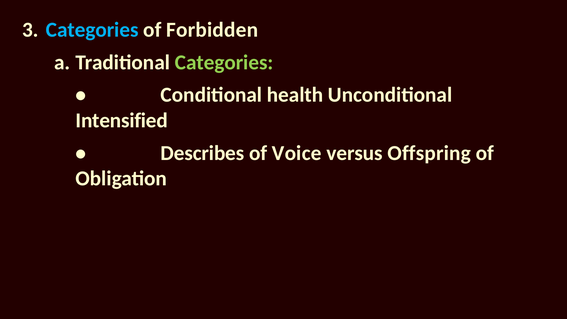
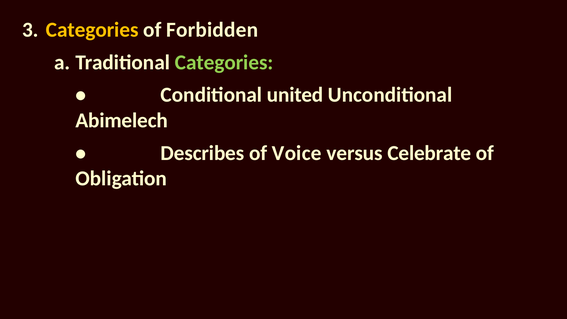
Categories colour: light blue -> yellow (92, 30)
health: health -> united (295, 95)
Intensified: Intensified -> Abimelech (122, 120)
Offspring: Offspring -> Celebrate (429, 153)
